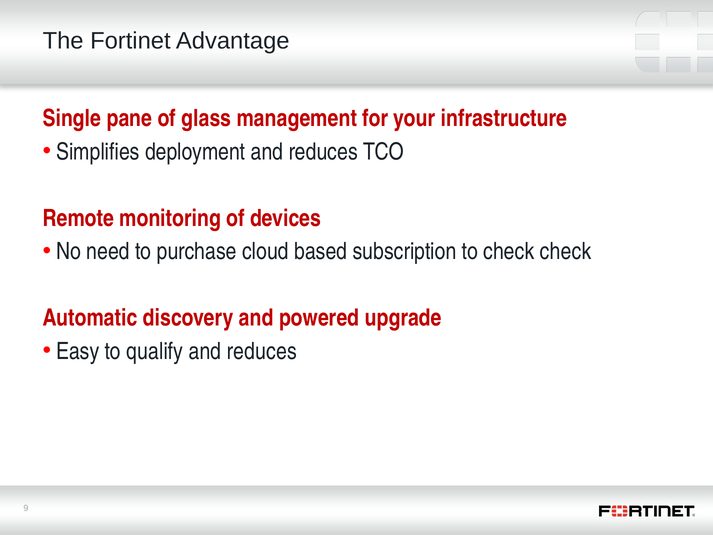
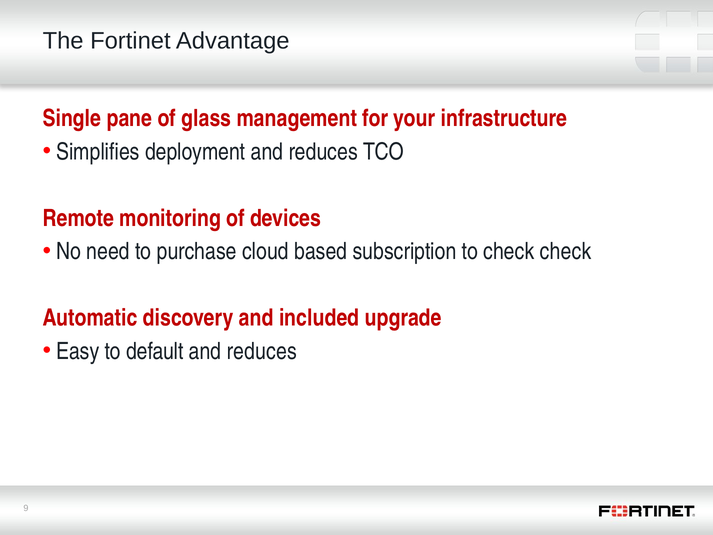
powered: powered -> included (319, 318)
qualify: qualify -> default (155, 351)
